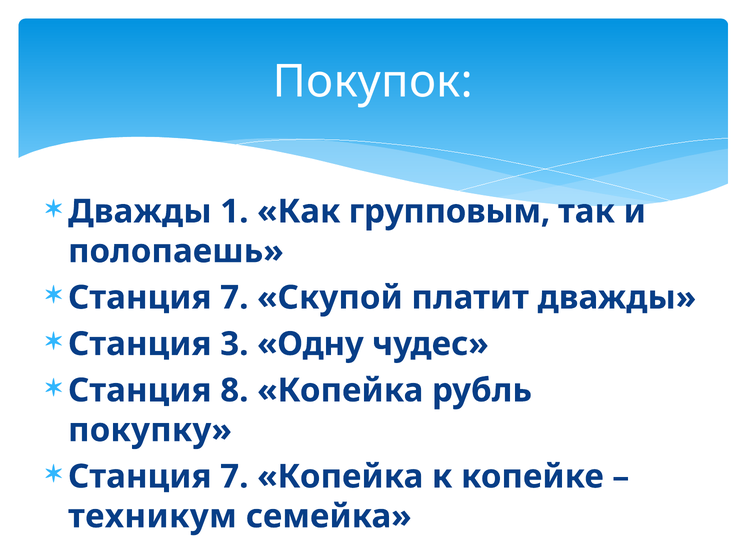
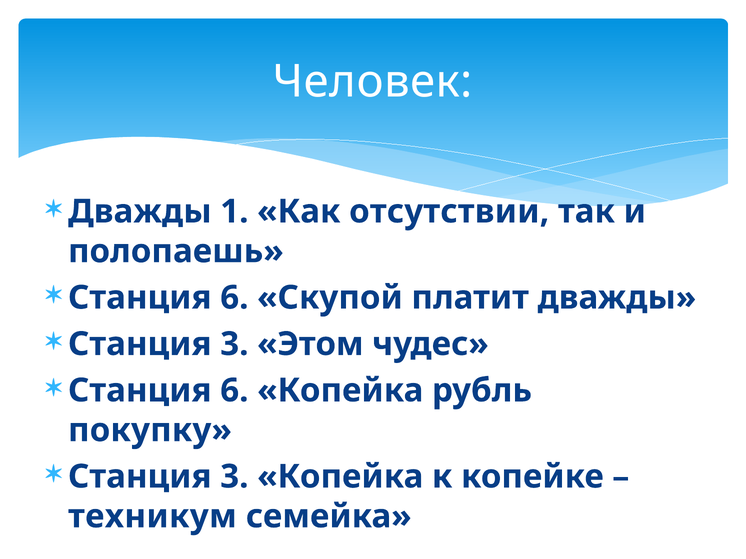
Покупок: Покупок -> Человек (373, 82)
групповым: групповым -> отсутствии (449, 212)
7: 7 -> 6 (234, 298)
Одну: Одну -> Этом (310, 344)
8: 8 -> 6 (234, 391)
7: 7 -> 3 (234, 477)
